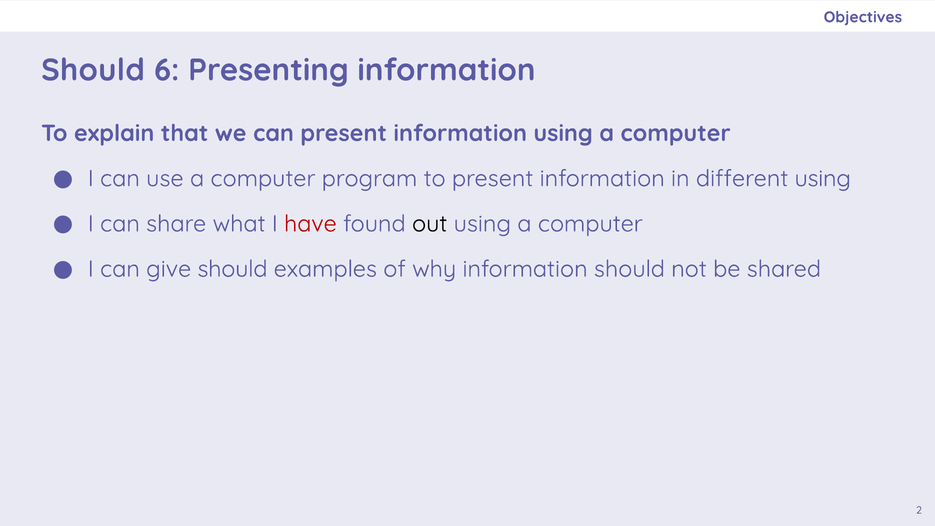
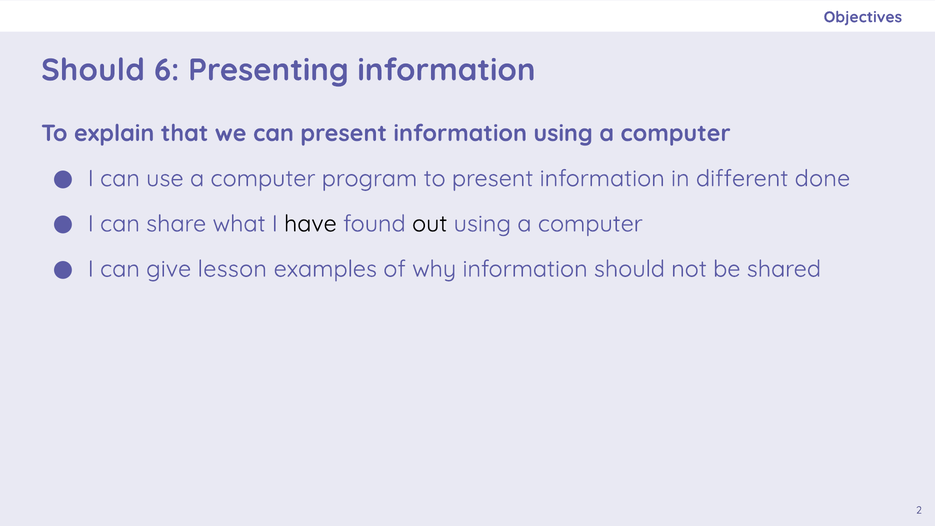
different using: using -> done (822, 179)
have colour: red -> black (310, 224)
give should: should -> lesson (232, 269)
